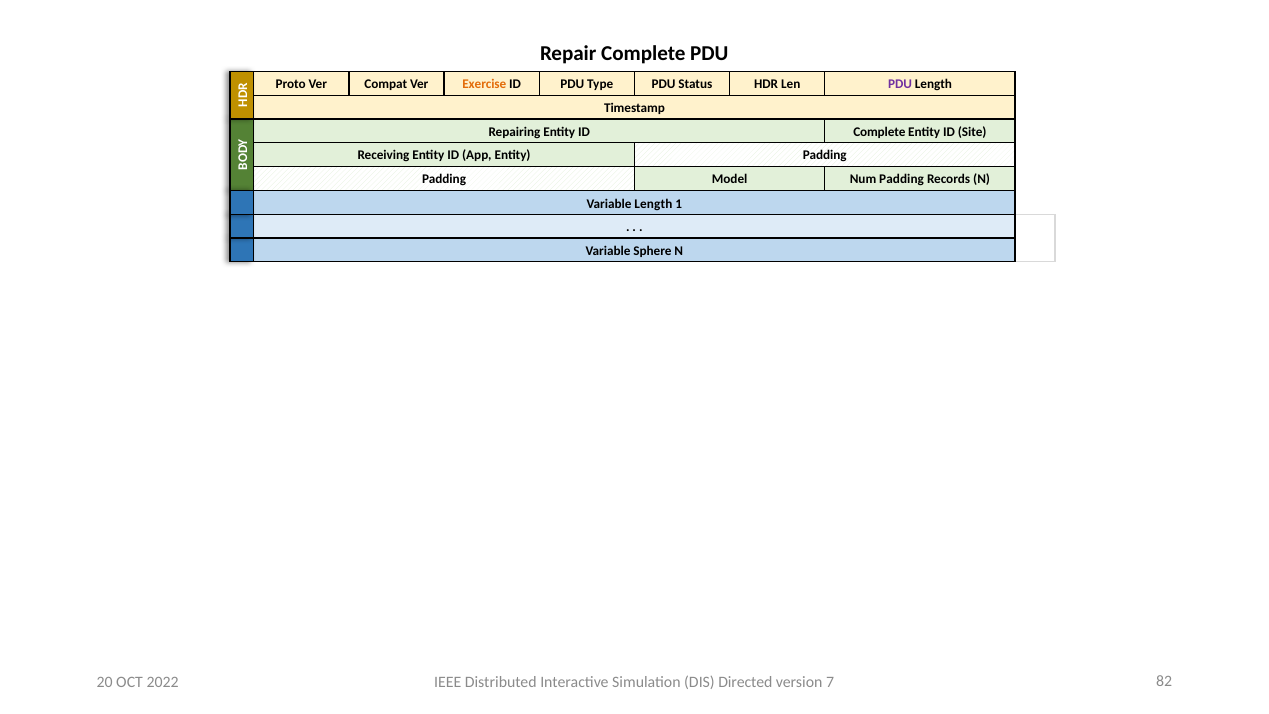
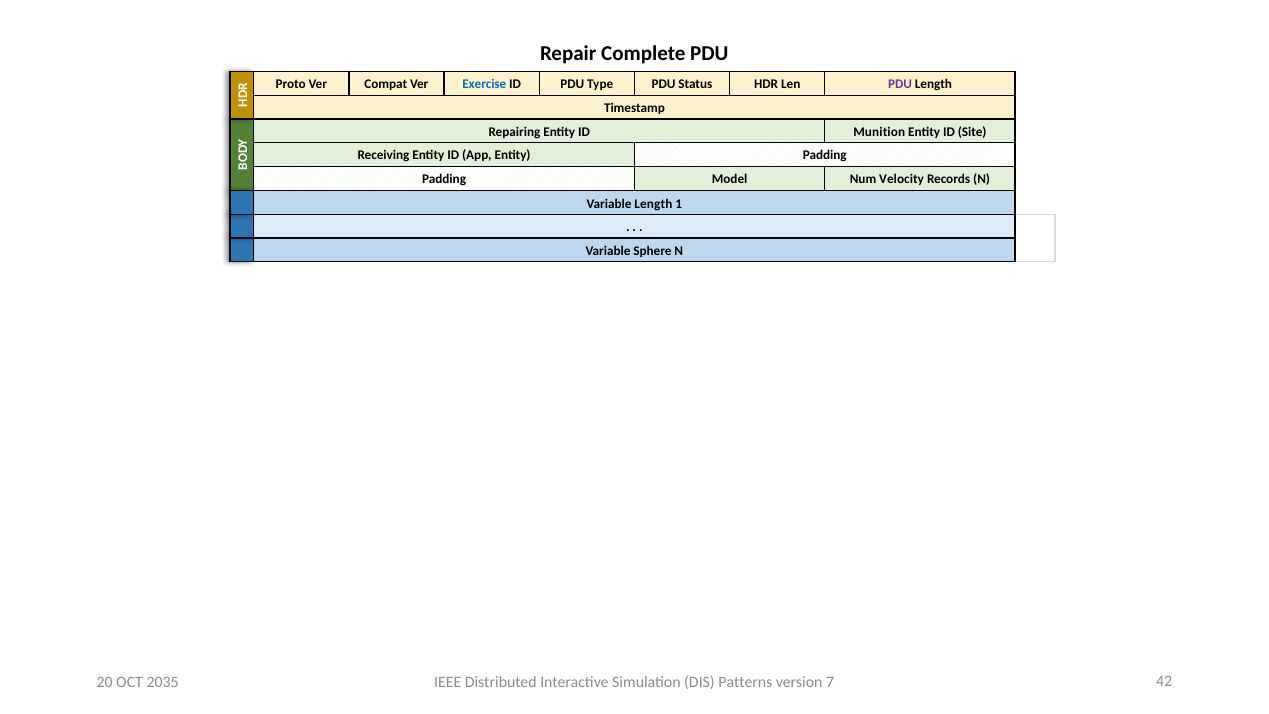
Exercise colour: orange -> blue (484, 84)
Complete: Complete -> Munition (879, 132)
Num Padding: Padding -> Velocity (902, 179)
2022: 2022 -> 2035 (163, 682)
Directed: Directed -> Patterns (745, 682)
82: 82 -> 42 (1164, 682)
